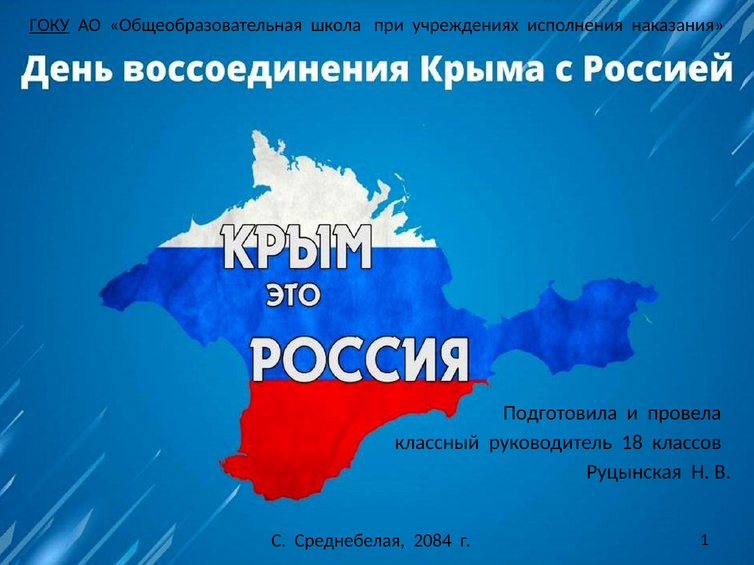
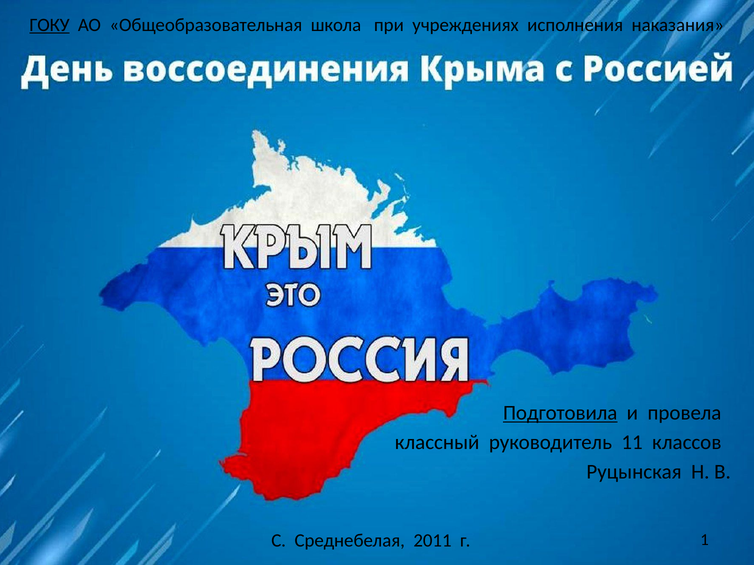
Подготовила underline: none -> present (560, 413)
18: 18 -> 11 (632, 443)
2084: 2084 -> 2011 (432, 541)
